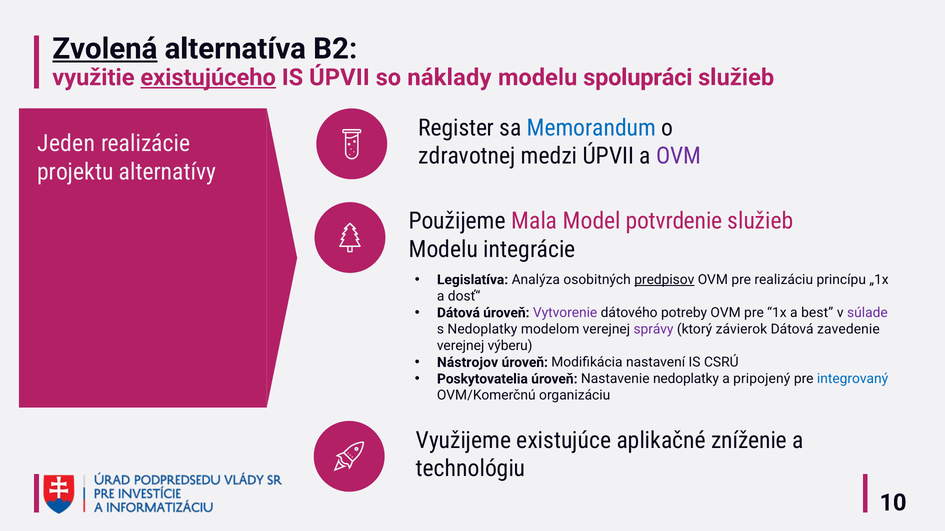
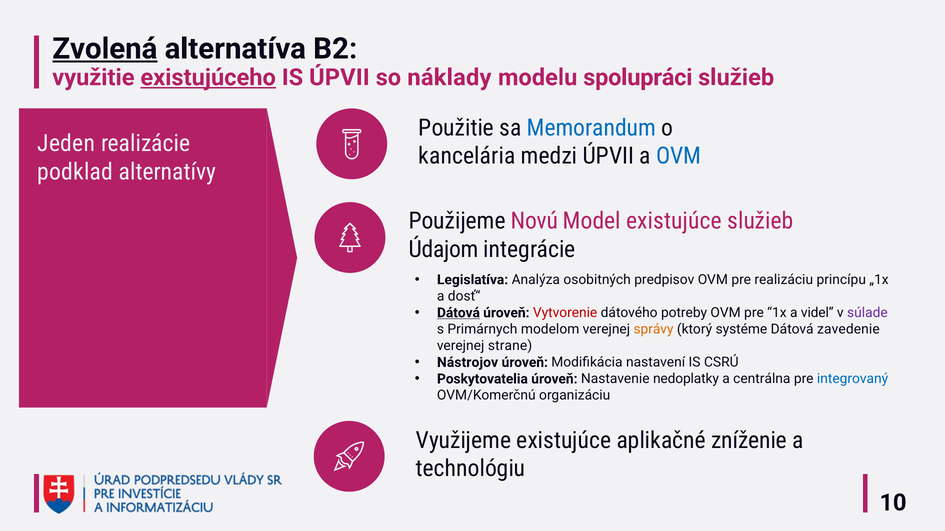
Register: Register -> Použitie (456, 128)
zdravotnej: zdravotnej -> kancelária (467, 156)
OVM colour: purple -> blue (679, 156)
projektu: projektu -> podklad (75, 172)
Mala: Mala -> Novú (534, 221)
Model potvrdenie: potvrdenie -> existujúce (674, 221)
Modelu: Modelu -> Údajom (444, 250)
predpisov underline: present -> none (664, 280)
Dátová underline: none -> present (458, 313)
Vytvorenie colour: purple -> red (565, 313)
best: best -> videl (817, 313)
s Nedoplatky: Nedoplatky -> Primárnych (482, 330)
správy colour: purple -> orange (653, 330)
závierok: závierok -> systéme (741, 330)
výberu: výberu -> strane (510, 346)
pripojený: pripojený -> centrálna (762, 379)
